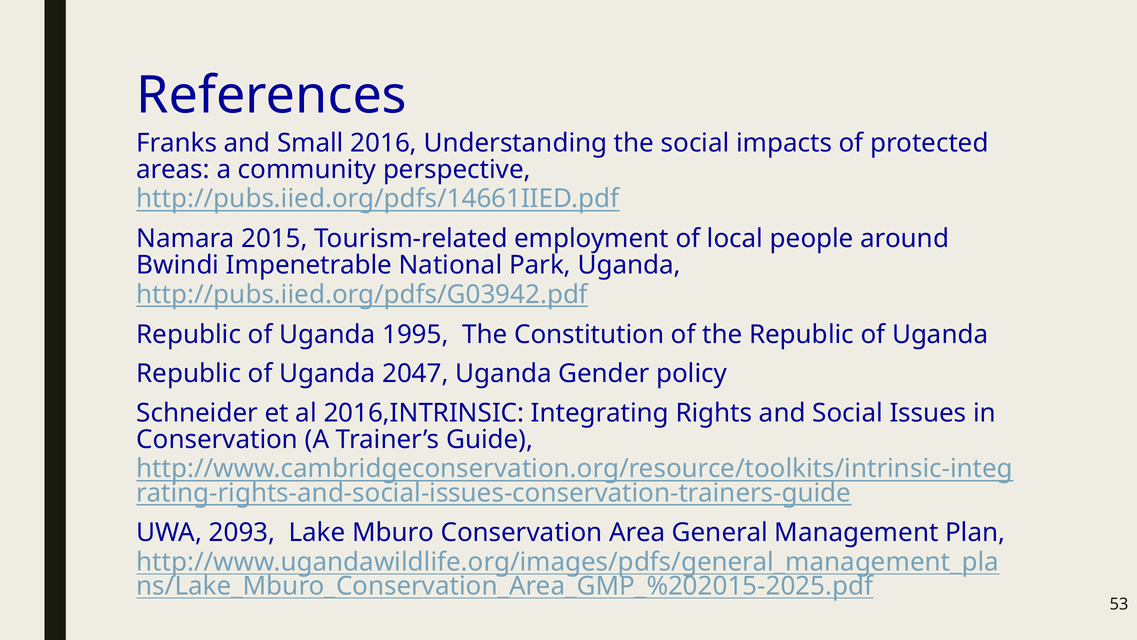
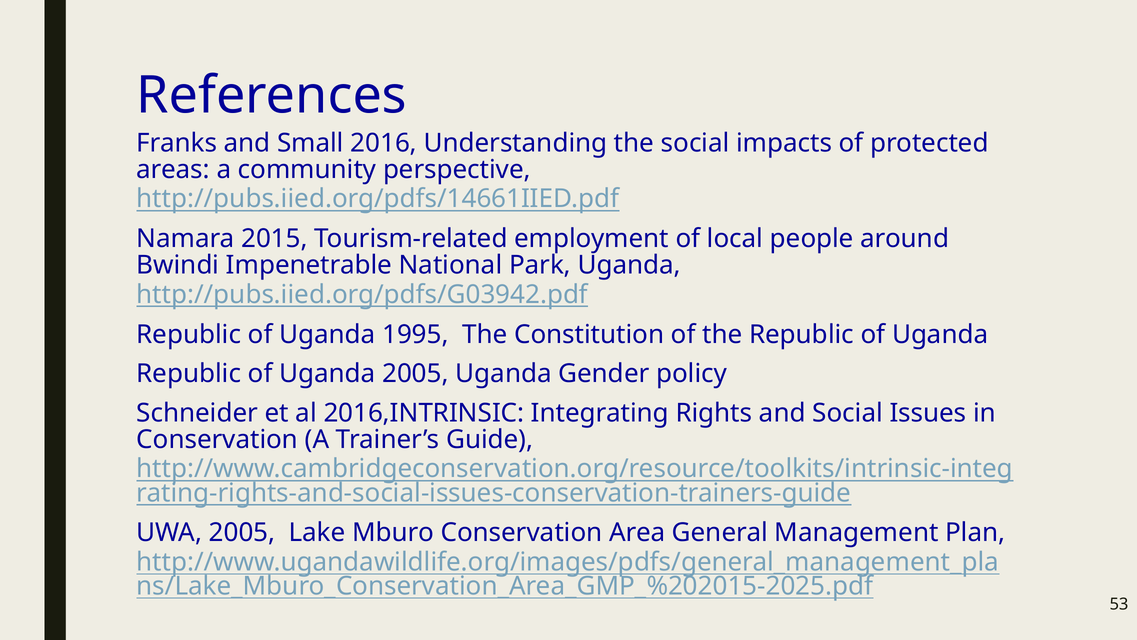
Uganda 2047: 2047 -> 2005 (415, 374)
UWA 2093: 2093 -> 2005 (242, 532)
